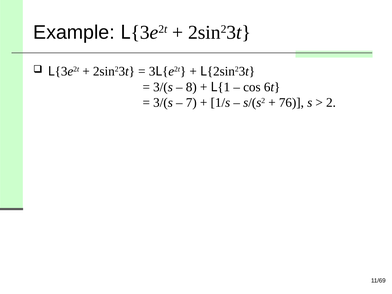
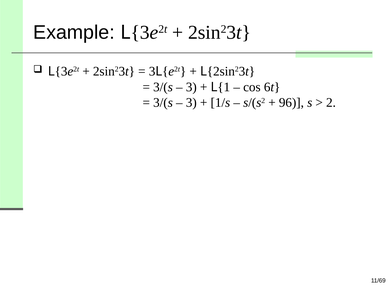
8: 8 -> 3 (191, 87)
7: 7 -> 3 (191, 103)
76: 76 -> 96 (291, 103)
